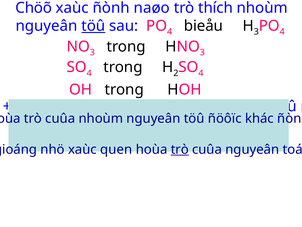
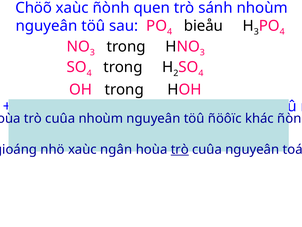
ñònh naøo: naøo -> quen (152, 8)
thích: thích -> sánh (215, 8)
töû underline: present -> none (93, 26)
quen: quen -> ngân (116, 149)
